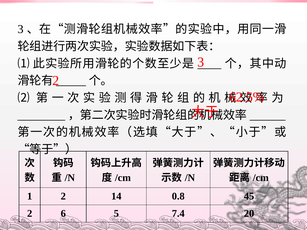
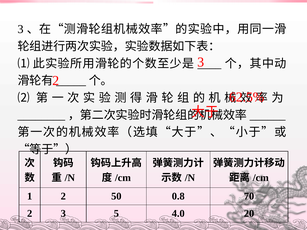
14: 14 -> 50 (116, 197)
45: 45 -> 70 (249, 197)
2 6: 6 -> 3 (63, 214)
7.4: 7.4 -> 4.0 (178, 214)
